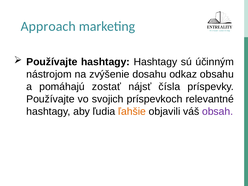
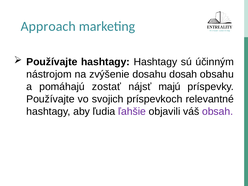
odkaz: odkaz -> dosah (183, 74)
čísla: čísla -> majú (169, 87)
ľahšie colour: orange -> purple (132, 111)
